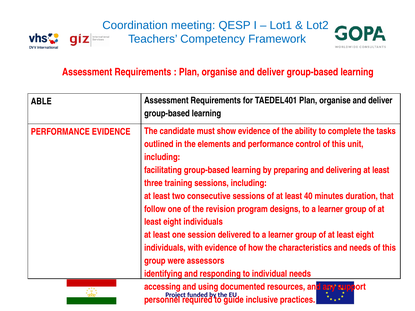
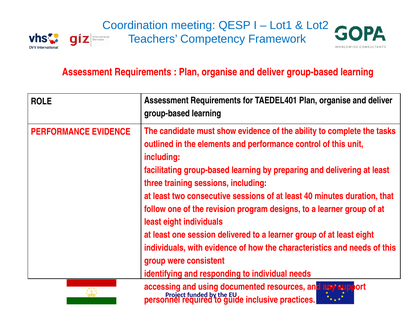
ABLE: ABLE -> ROLE (41, 102)
assessors: assessors -> consistent (206, 261)
